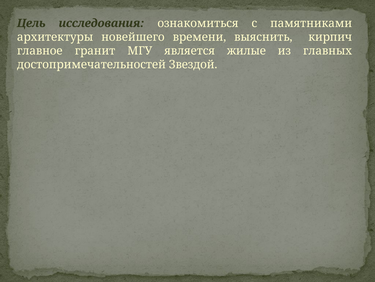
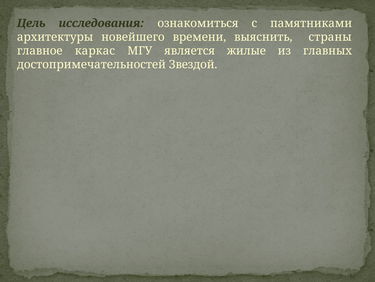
кирпич: кирпич -> страны (330, 37)
гранит: гранит -> каркас (95, 51)
